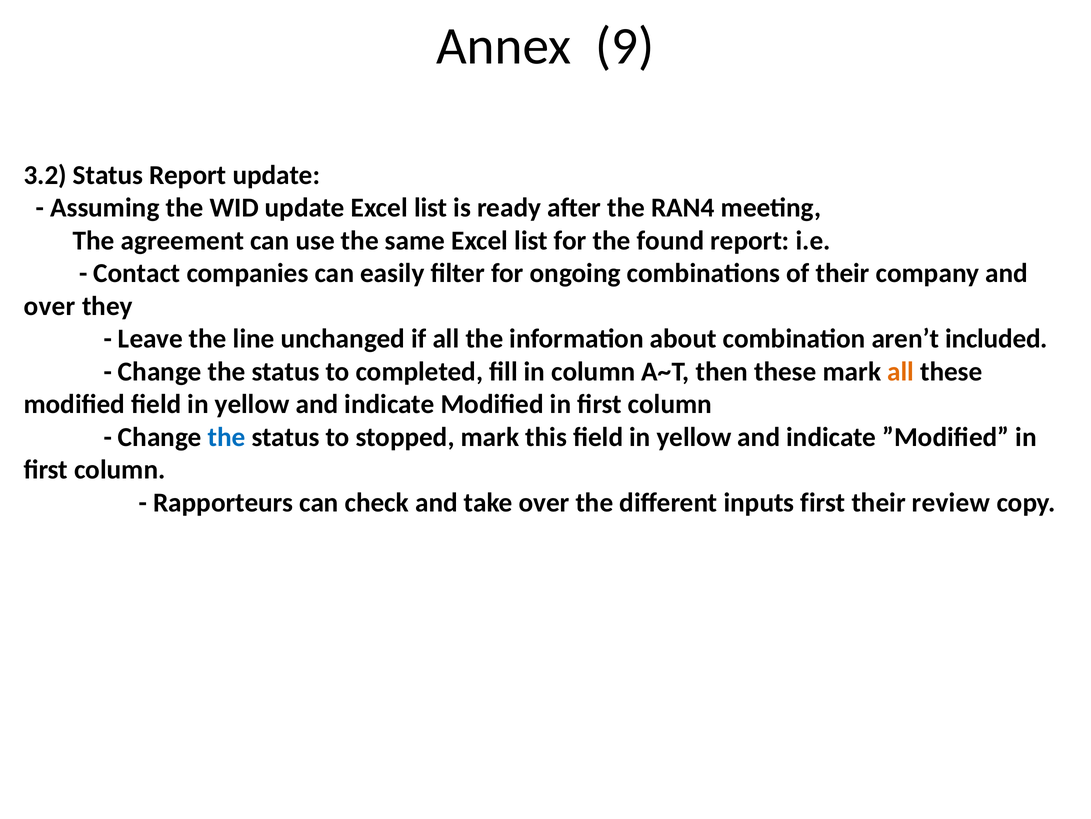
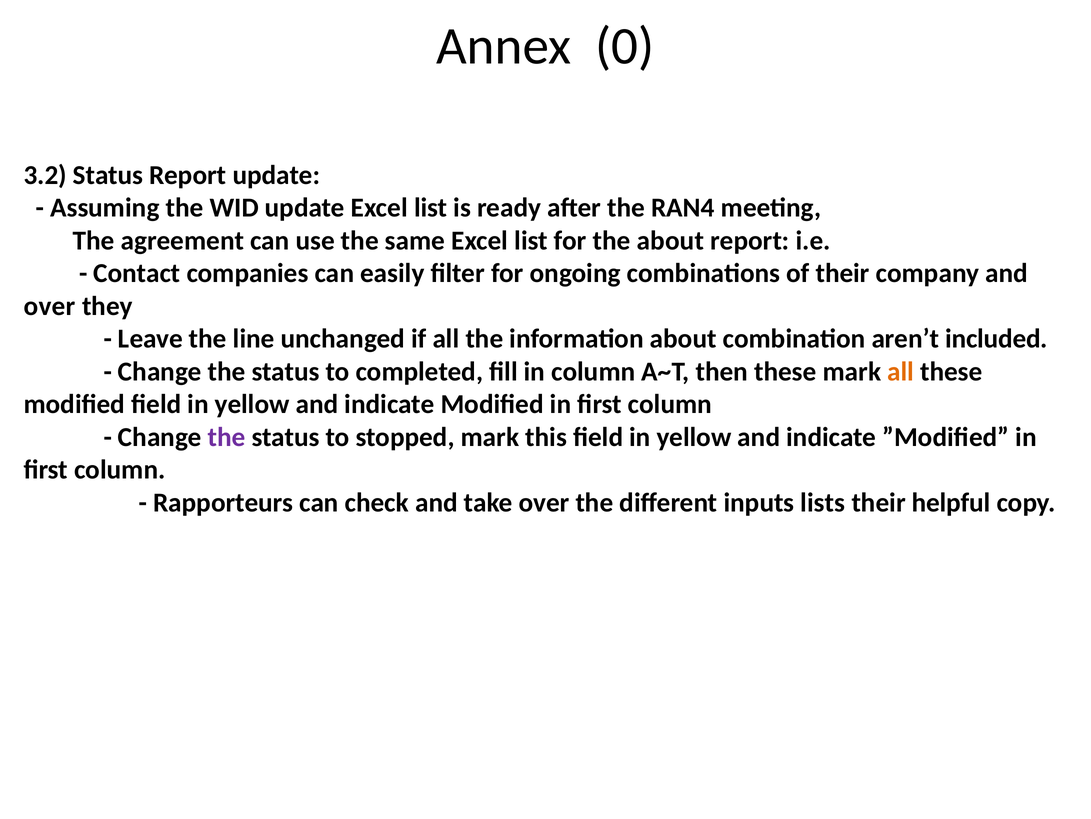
9: 9 -> 0 (625, 46)
the found: found -> about (670, 240)
the colour: blue -> purple (227, 437)
inputs first: first -> lists (823, 502)
review: review -> helpful (951, 502)
